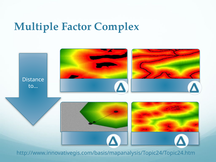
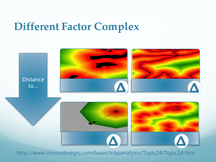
Multiple: Multiple -> Different (37, 27)
